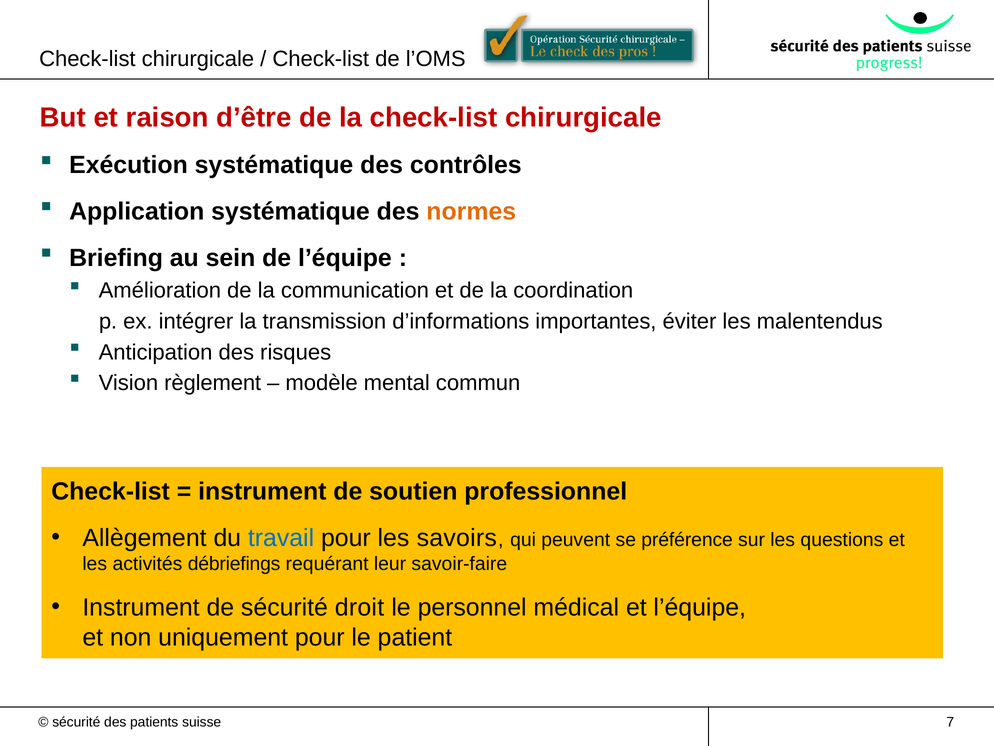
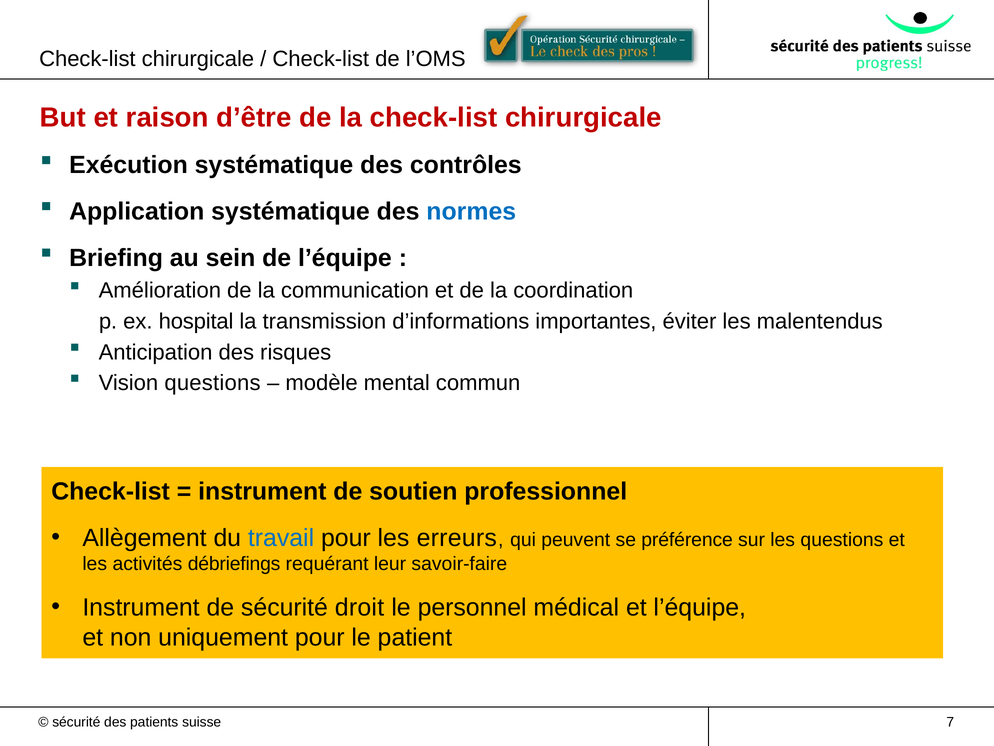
normes colour: orange -> blue (471, 212)
intégrer: intégrer -> hospital (196, 321)
Vision règlement: règlement -> questions (212, 383)
savoirs: savoirs -> erreurs (457, 538)
